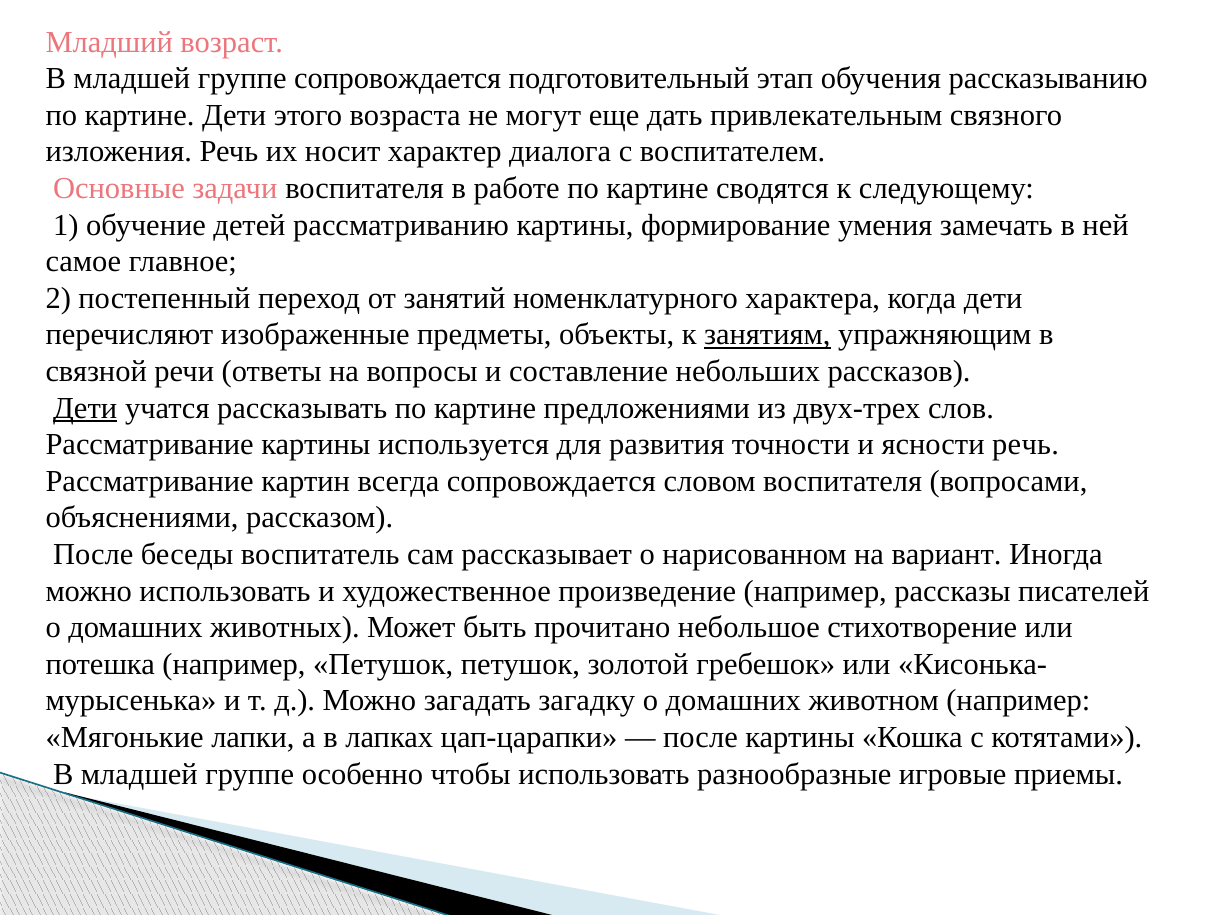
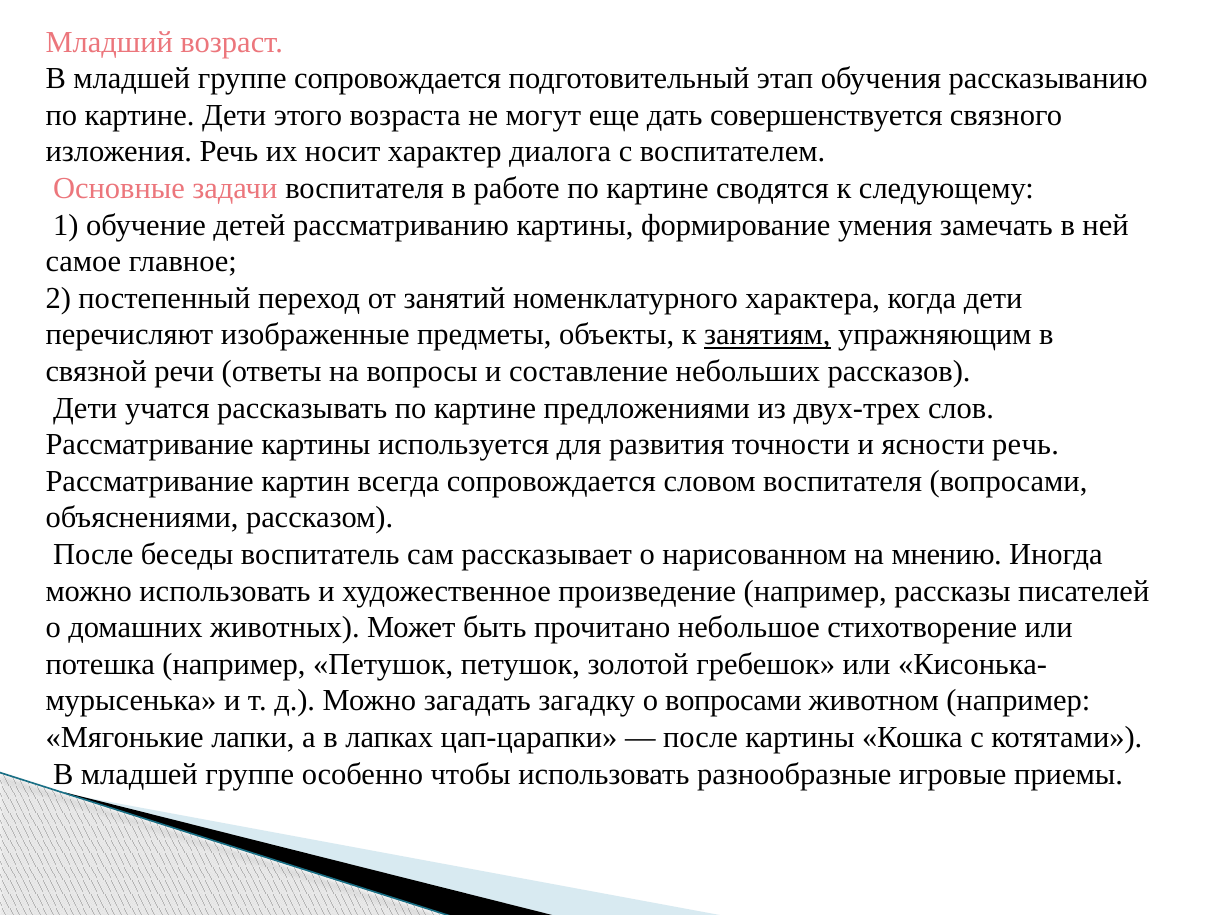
привлекательным: привлекательным -> совершенствуется (826, 115)
Дети underline: present -> none (85, 408)
вариант: вариант -> мнению (947, 554)
загадку о домашних: домашних -> вопросами (733, 701)
